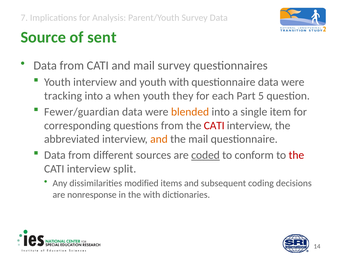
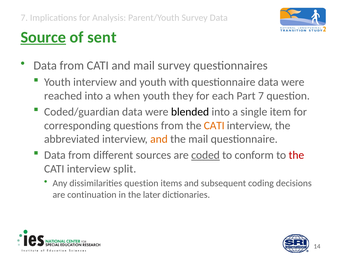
Source underline: none -> present (43, 37)
tracking: tracking -> reached (63, 96)
Part 5: 5 -> 7 (261, 96)
Fewer/guardian: Fewer/guardian -> Coded/guardian (82, 112)
blended colour: orange -> black (190, 112)
CATI colour: red -> orange (214, 126)
dissimilarities modified: modified -> question (141, 183)
nonresponse: nonresponse -> continuation (92, 195)
the with: with -> later (152, 195)
